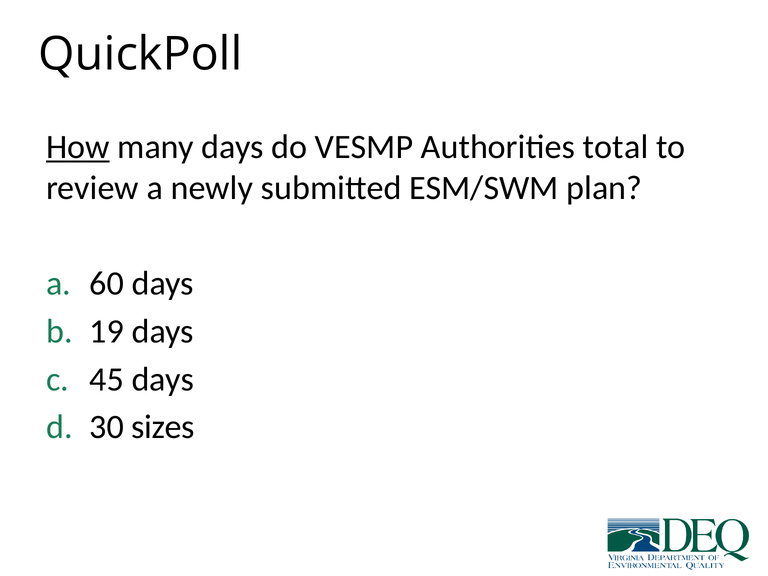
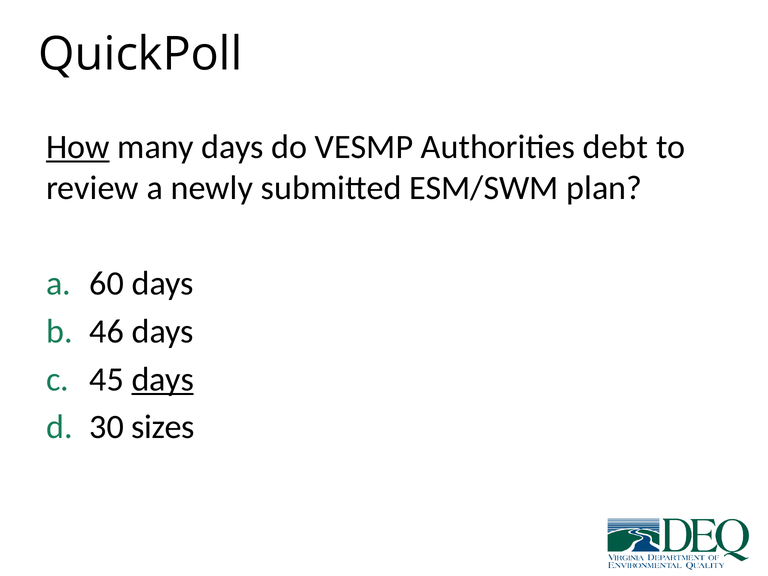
total: total -> debt (615, 147)
19: 19 -> 46 (107, 332)
days underline: none -> present (163, 379)
